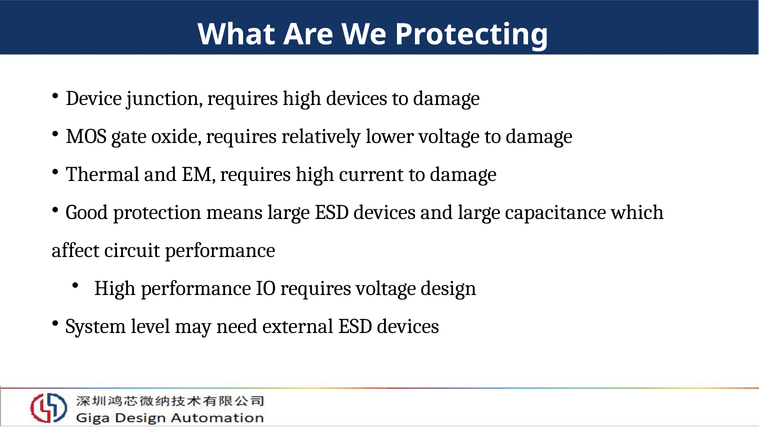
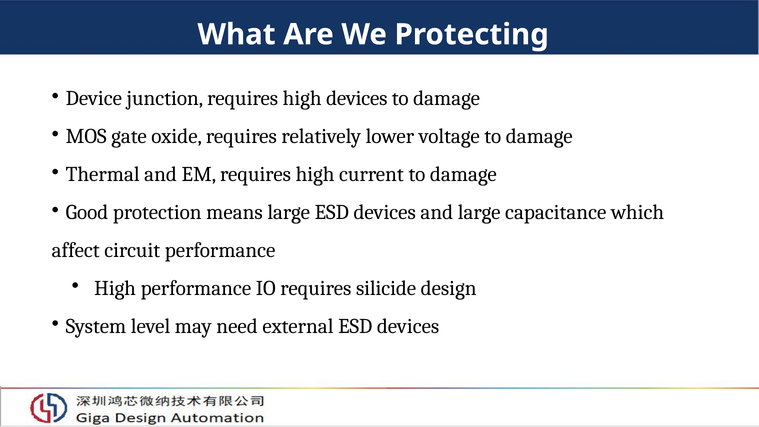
requires voltage: voltage -> silicide (386, 288)
